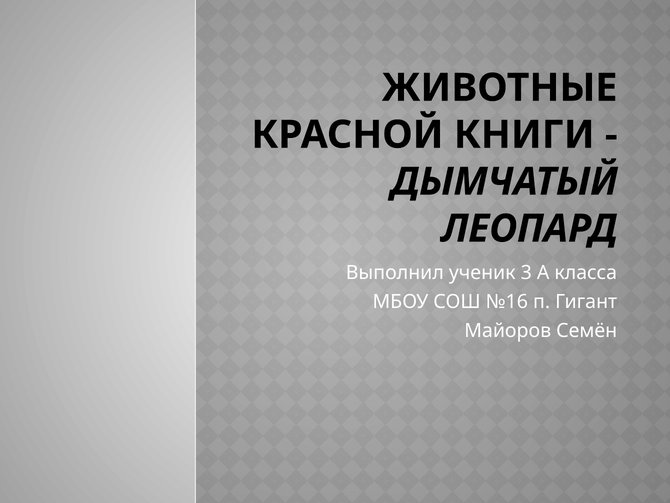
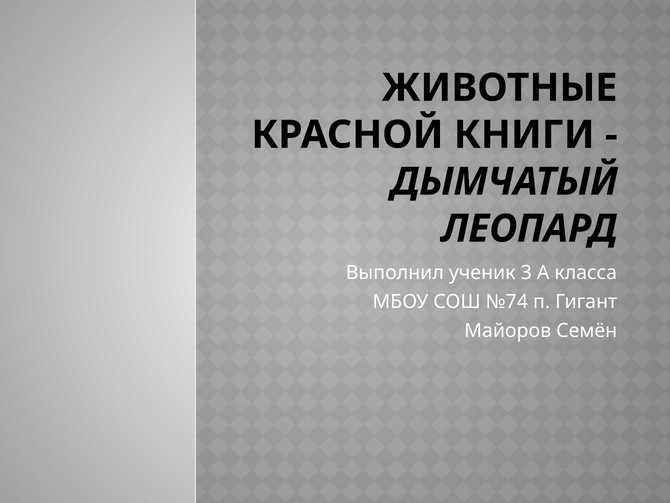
№16: №16 -> №74 (507, 302)
